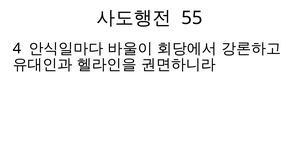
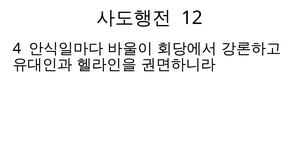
55: 55 -> 12 (192, 18)
